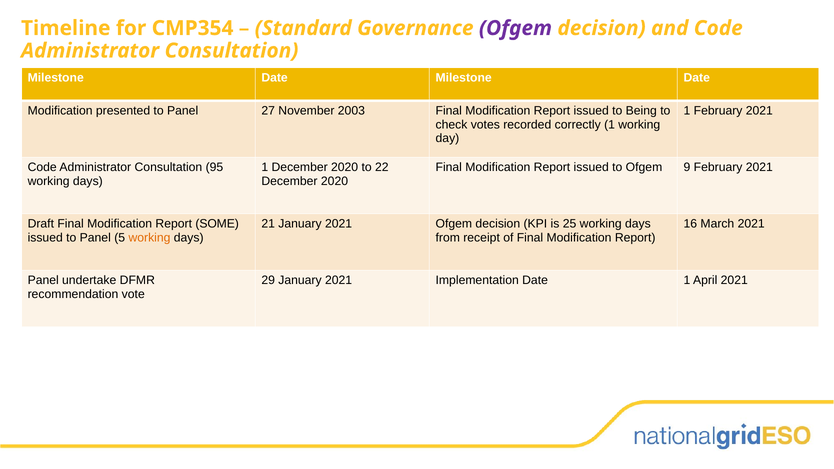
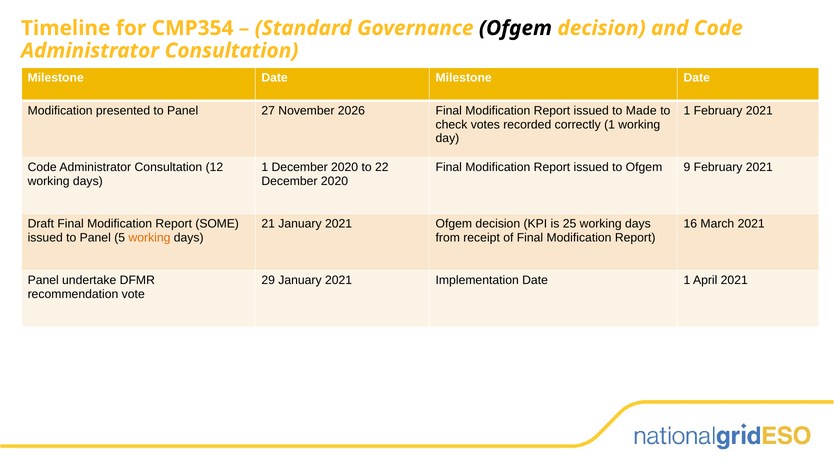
Ofgem colour: purple -> black (515, 28)
2003: 2003 -> 2026 (351, 111)
Being: Being -> Made (641, 111)
95: 95 -> 12 (214, 167)
